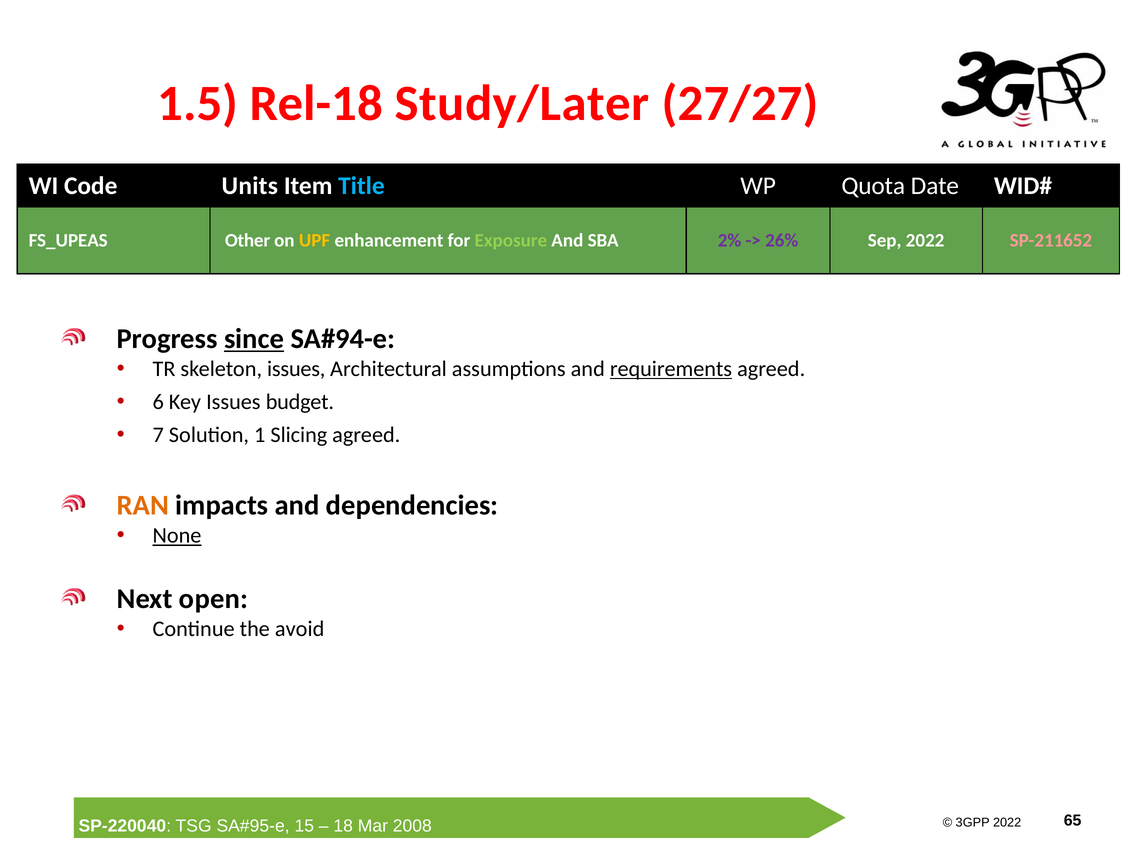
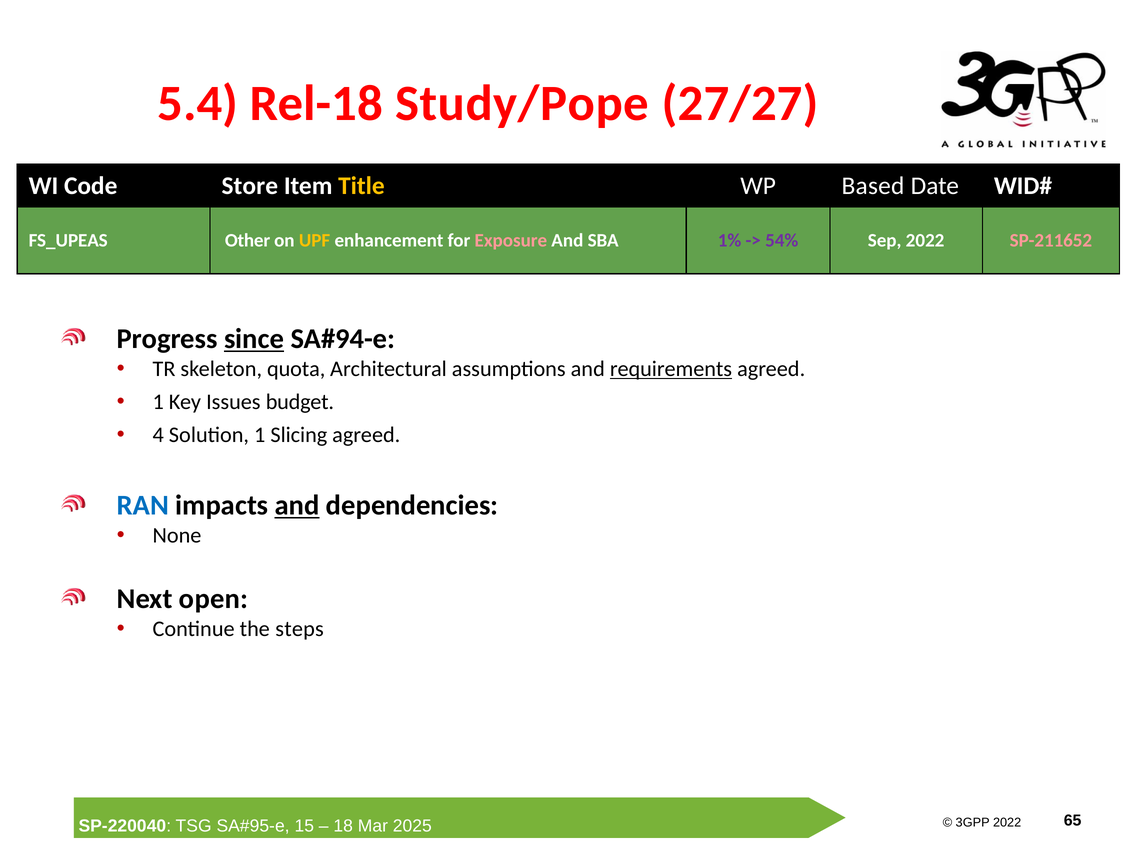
1.5: 1.5 -> 5.4 (198, 104)
Study/Later: Study/Later -> Study/Pope (522, 104)
Units: Units -> Store (250, 186)
Title colour: light blue -> yellow (361, 186)
Quota: Quota -> Based (873, 186)
Exposure colour: light green -> pink (511, 241)
2%: 2% -> 1% (730, 241)
26%: 26% -> 54% (782, 241)
skeleton issues: issues -> quota (296, 369)
6: 6 -> 1 (158, 402)
7: 7 -> 4 (158, 435)
RAN colour: orange -> blue (143, 505)
and underline: none -> present (297, 505)
None underline: present -> none (177, 536)
avoid: avoid -> steps (300, 629)
2008: 2008 -> 2025 (412, 826)
